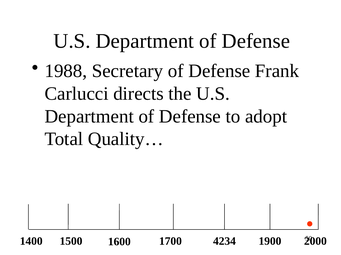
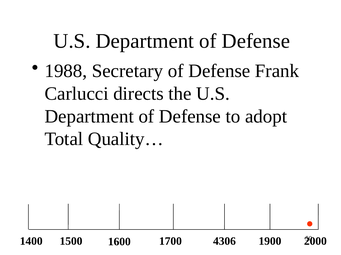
4234: 4234 -> 4306 (224, 242)
